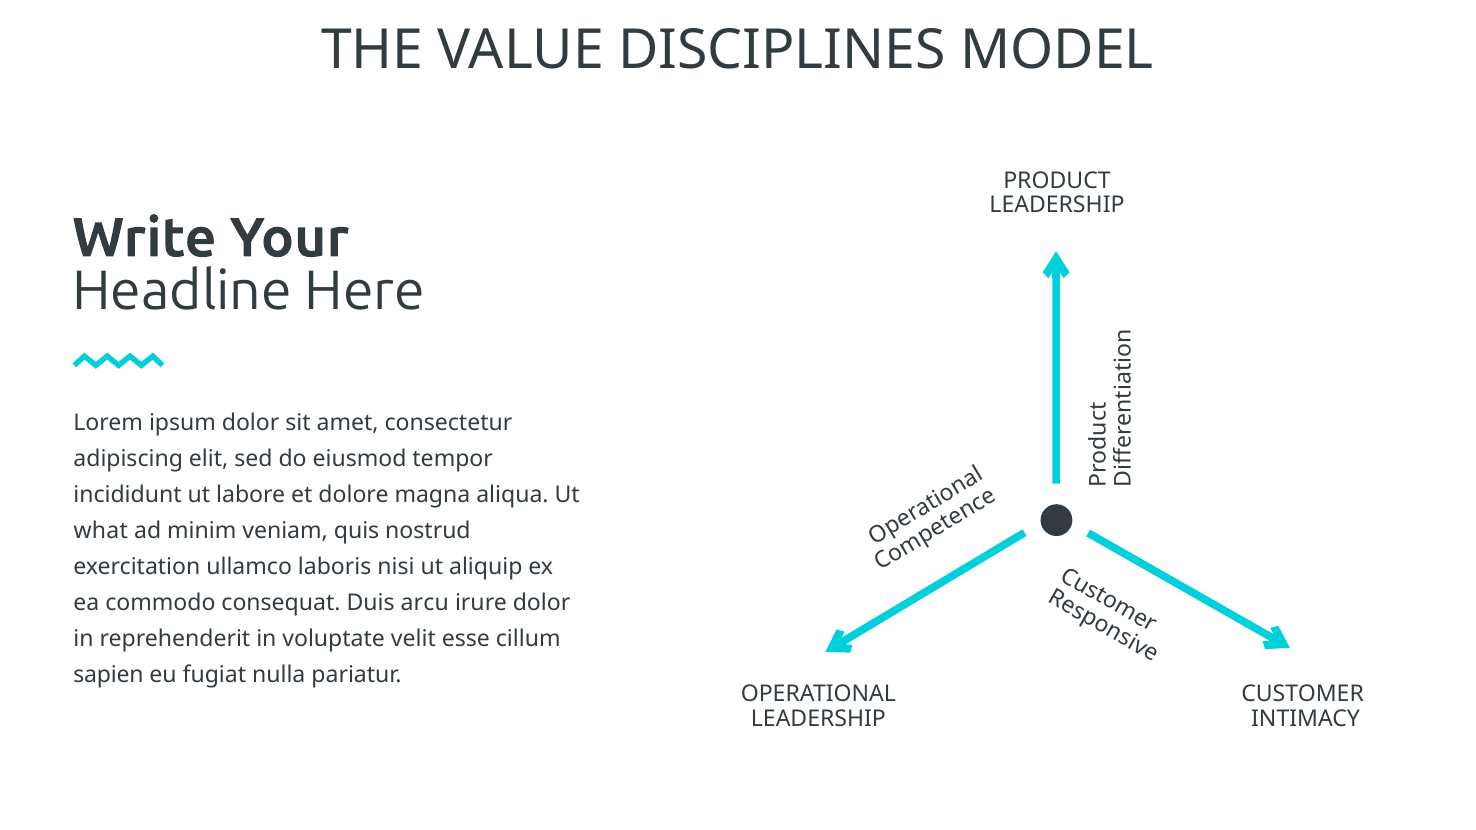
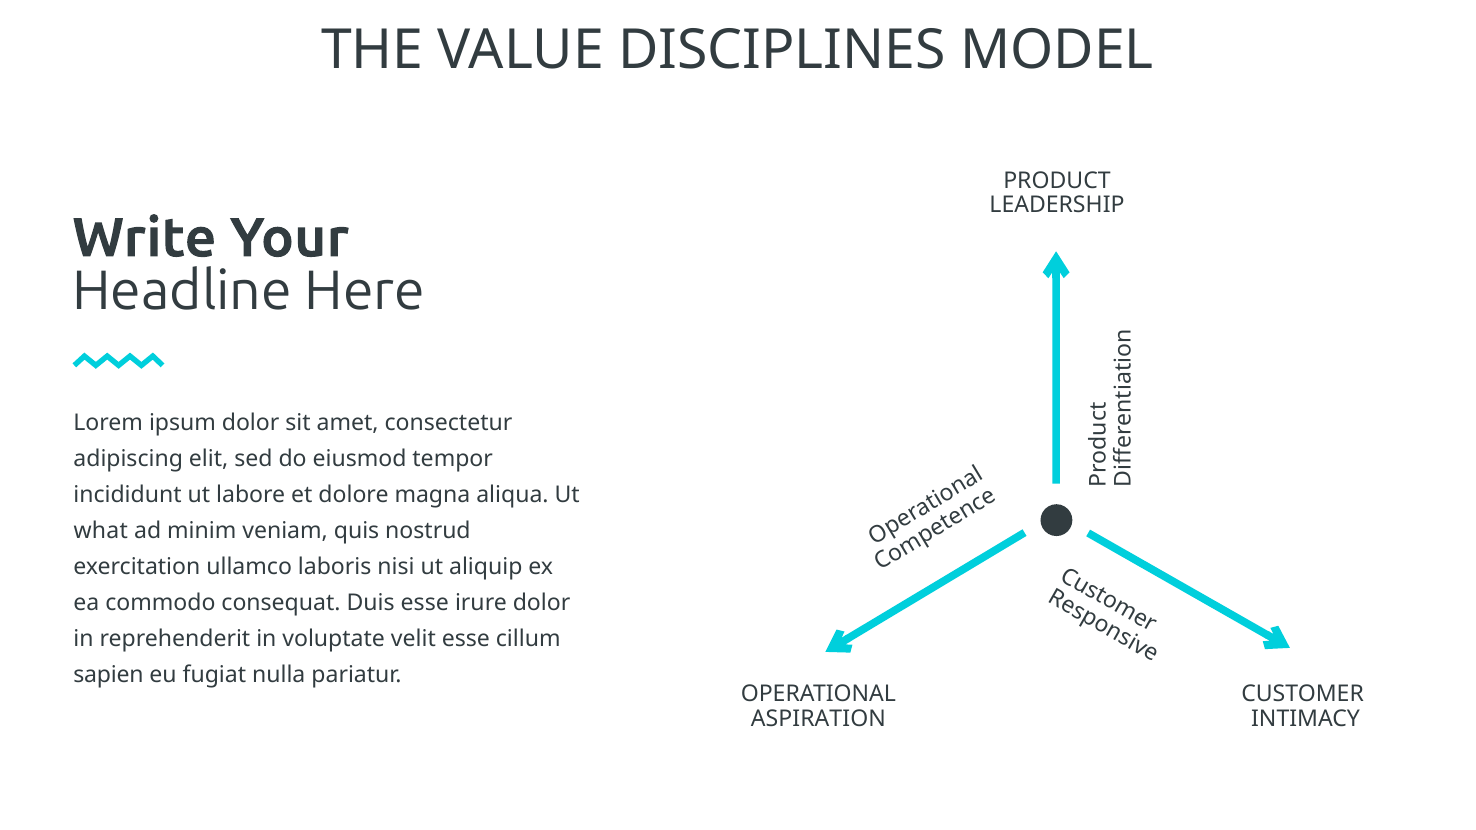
Duis arcu: arcu -> esse (425, 603)
LEADERSHIP: LEADERSHIP -> ASPIRATION (818, 719)
